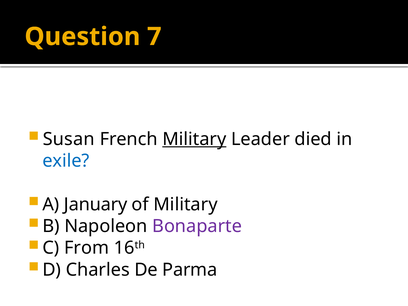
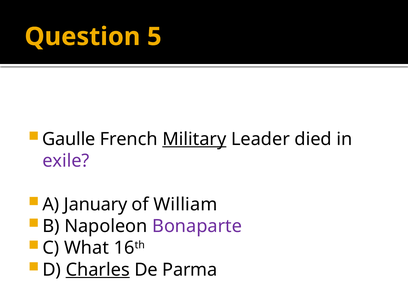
7: 7 -> 5 (154, 37)
Susan: Susan -> Gaulle (69, 139)
exile colour: blue -> purple (66, 161)
of Military: Military -> William (185, 204)
From: From -> What (86, 248)
Charles underline: none -> present (98, 270)
